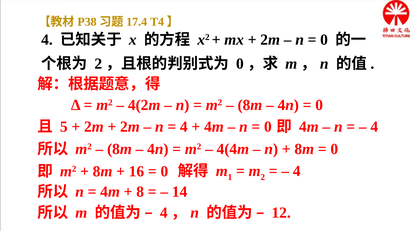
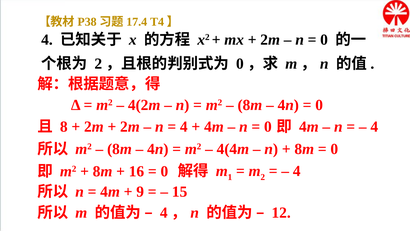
5: 5 -> 8 (64, 126)
8: 8 -> 9 (140, 192)
14: 14 -> 15 (180, 192)
